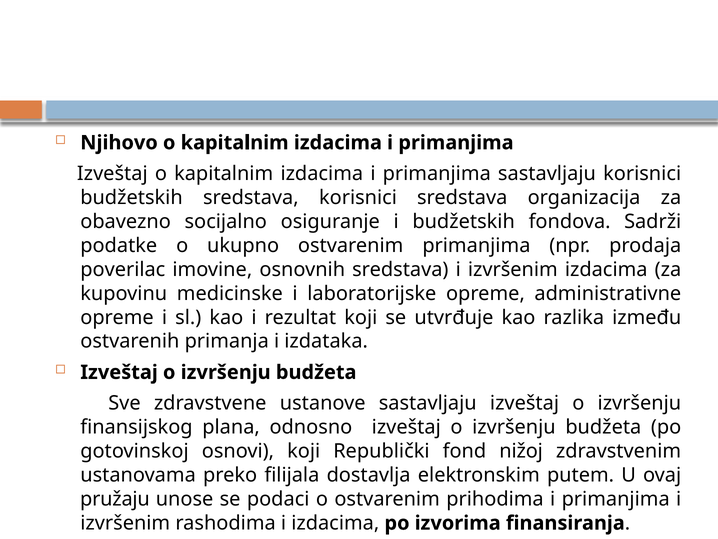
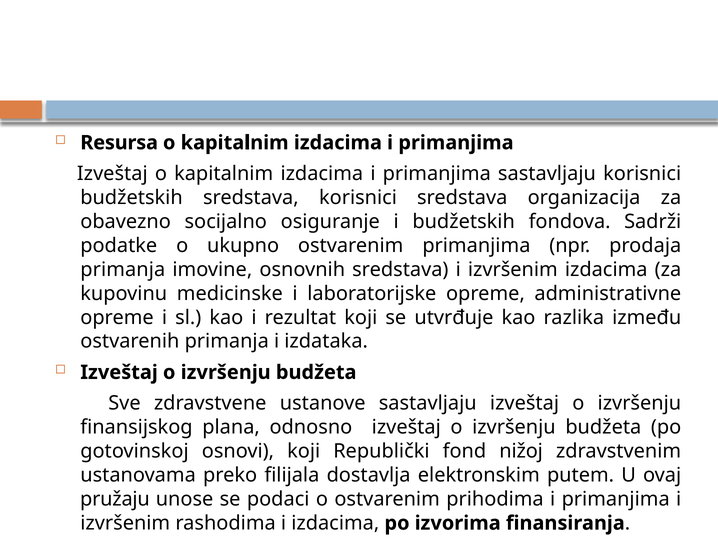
Njihovo: Njihovo -> Resursa (119, 143)
poverilac: poverilac -> primanja (123, 269)
